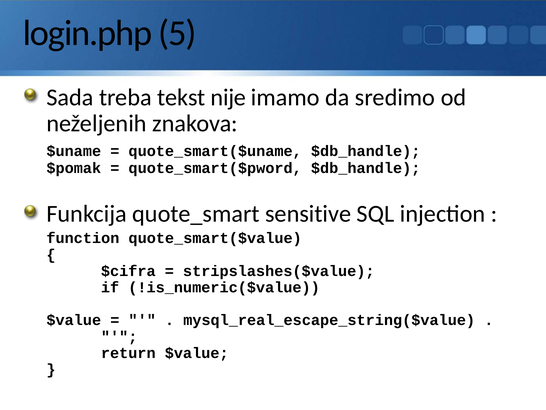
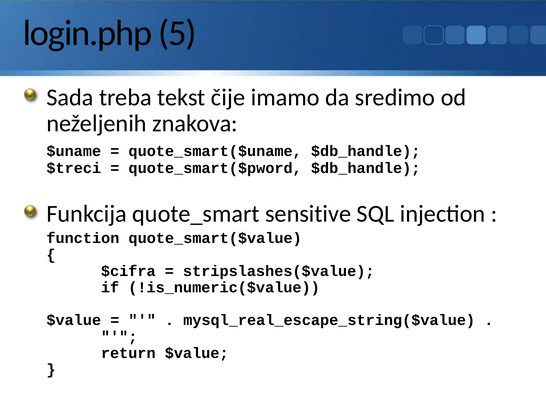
nije: nije -> čije (228, 97)
$pomak: $pomak -> $treci (74, 168)
